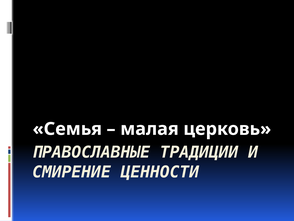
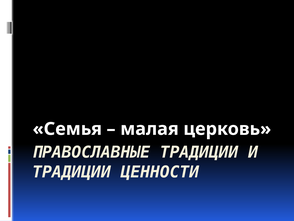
СМИРЕНИЕ: СМИРЕНИЕ -> ТРАДИЦИИ (72, 172)
